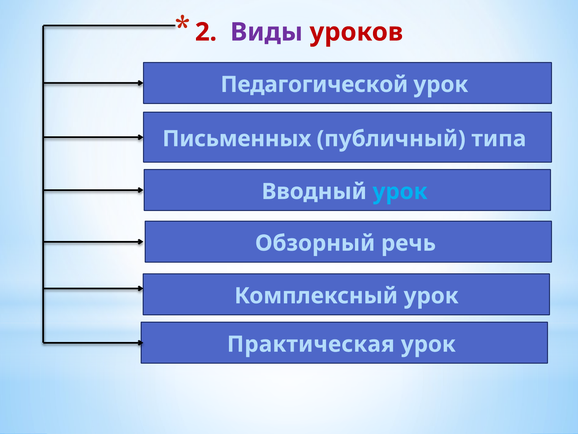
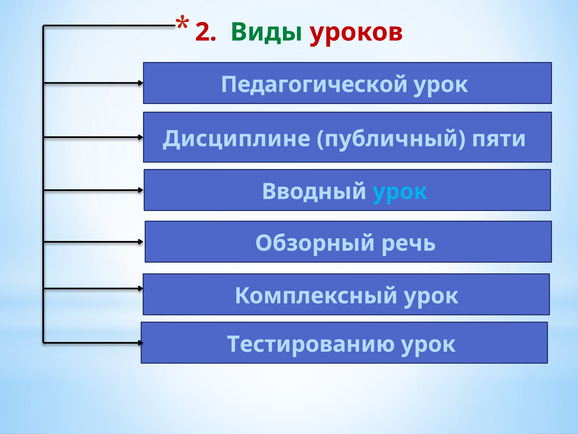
Виды colour: purple -> green (267, 32)
Письменных: Письменных -> Дисциплине (237, 139)
типа: типа -> пяти (499, 139)
Практическая: Практическая -> Тестированию (311, 344)
